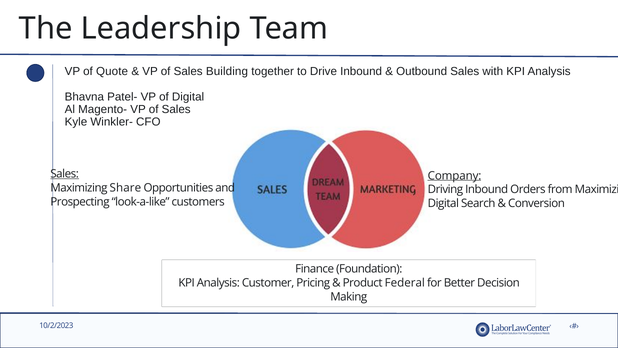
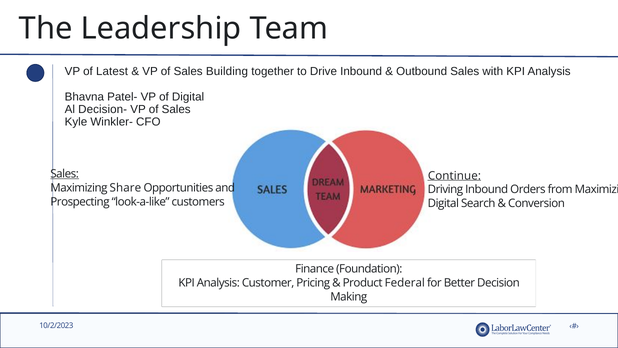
Quote: Quote -> Latest (112, 72)
Magento-: Magento- -> Decision- (103, 109)
Company: Company -> Continue (454, 175)
